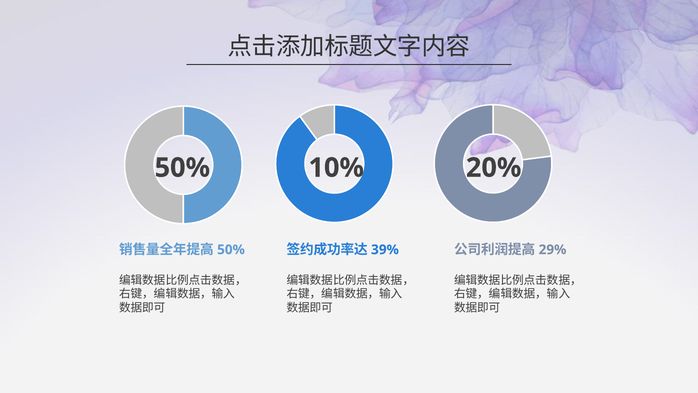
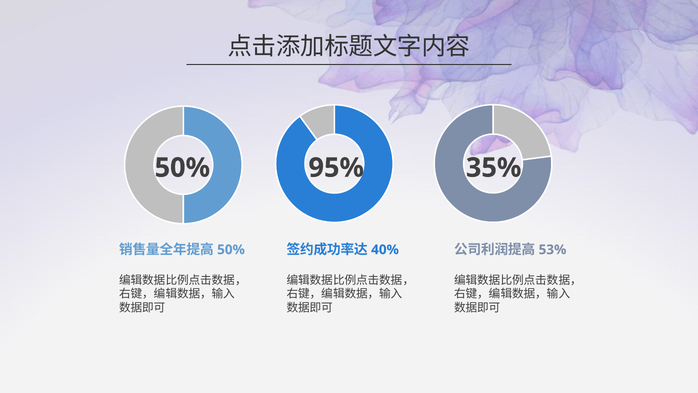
10%: 10% -> 95% (336, 168)
20%: 20% -> 35% (494, 168)
39%: 39% -> 40% (385, 249)
29%: 29% -> 53% (552, 249)
